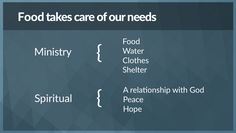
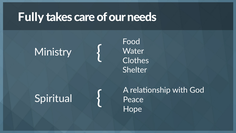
Food: Food -> Fully (31, 17)
